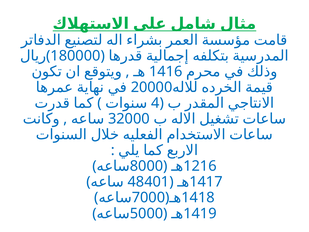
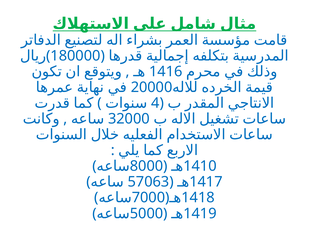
1216: 1216 -> 1410 (200, 166)
48401: 48401 -> 57063 (148, 182)
